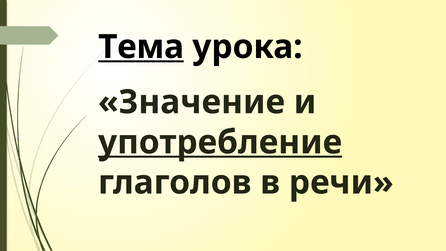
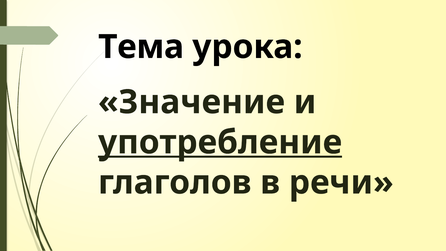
Тема underline: present -> none (141, 47)
